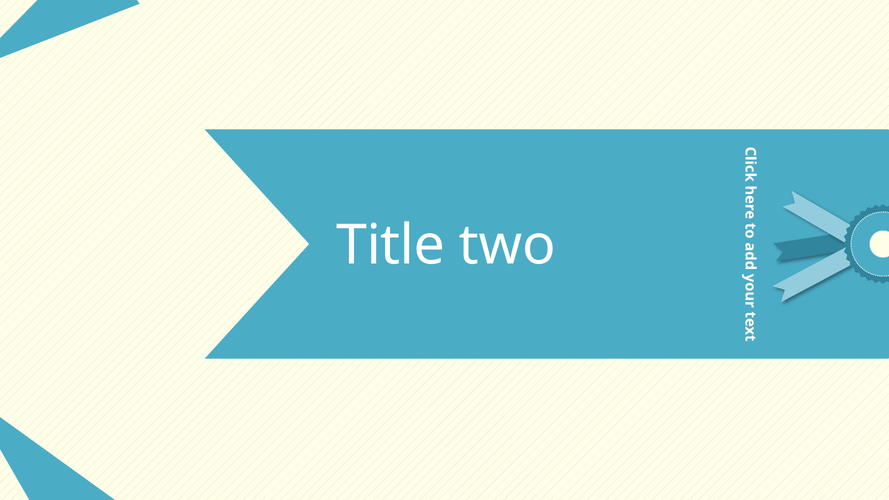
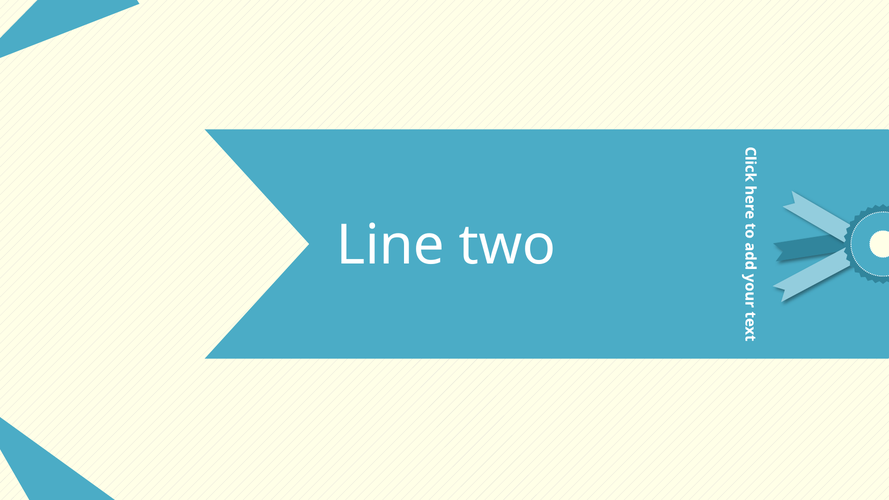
Title: Title -> Line (390, 246)
